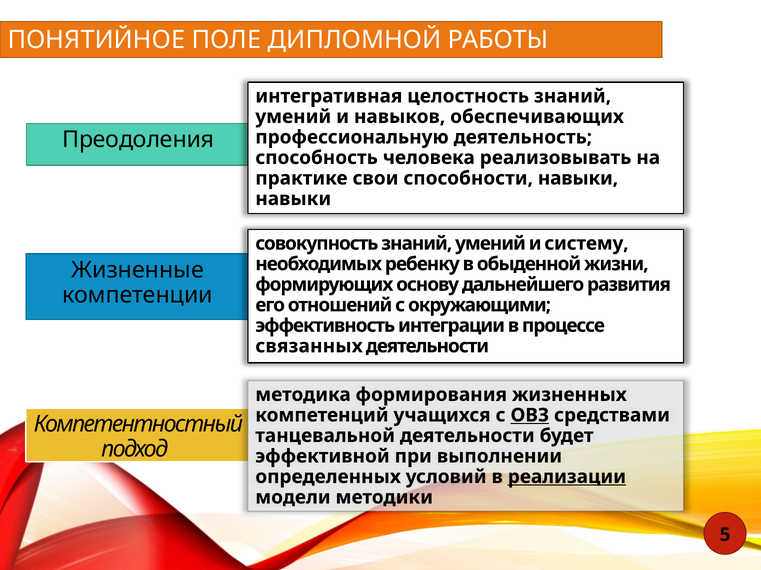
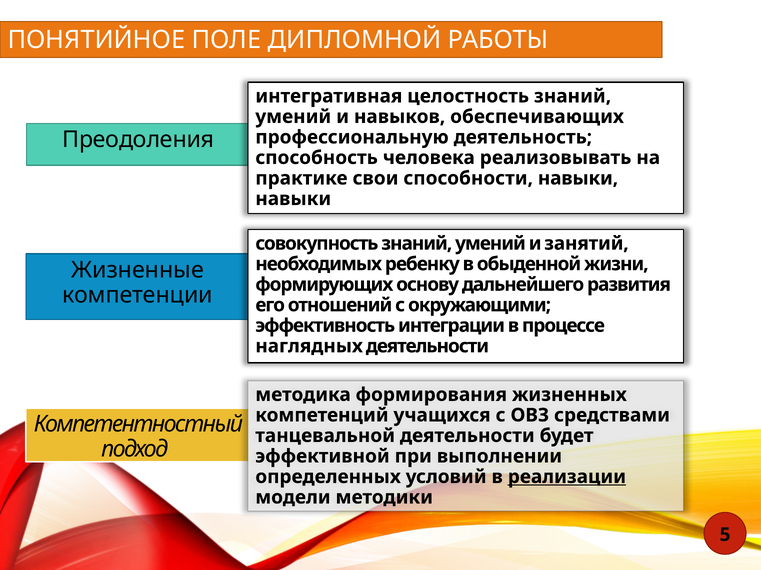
систему: систему -> занятий (586, 244)
связанных: связанных -> наглядных (309, 347)
ОВЗ underline: present -> none (530, 416)
